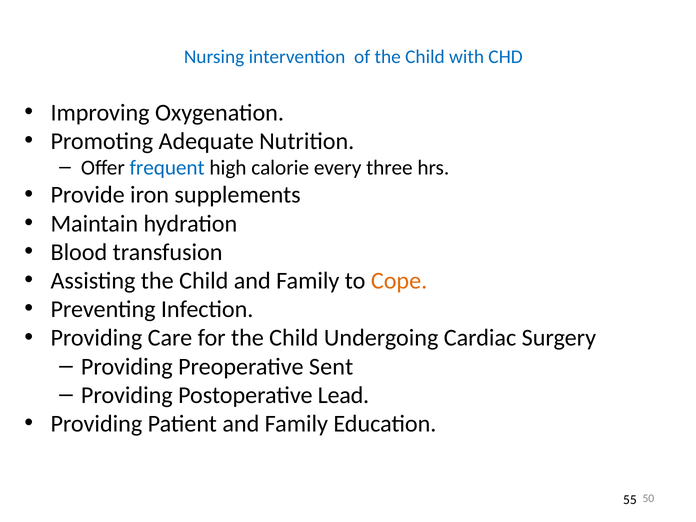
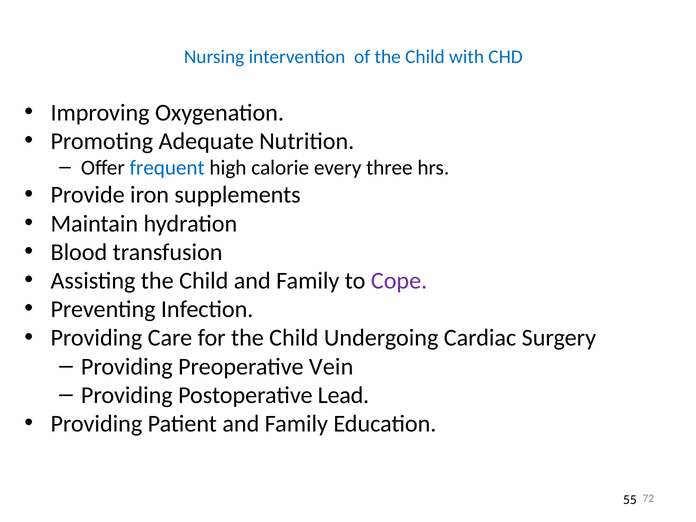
Cope colour: orange -> purple (399, 281)
Sent: Sent -> Vein (331, 367)
50: 50 -> 72 (648, 498)
